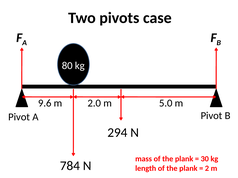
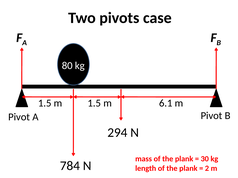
9.6: 9.6 -> 1.5 (45, 103)
m 2.0: 2.0 -> 1.5 (94, 103)
5.0: 5.0 -> 6.1 (166, 103)
